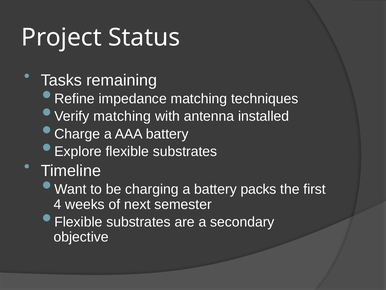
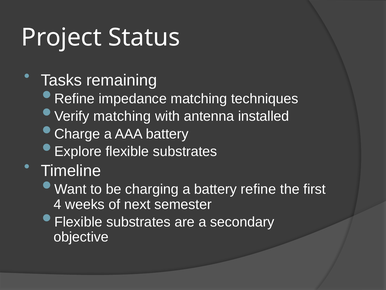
battery packs: packs -> refine (258, 189)
